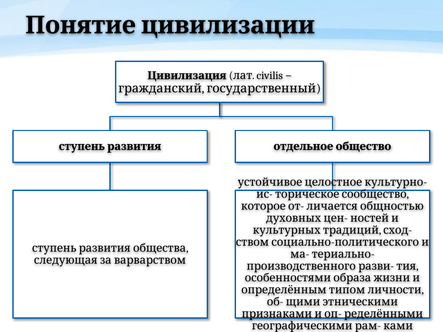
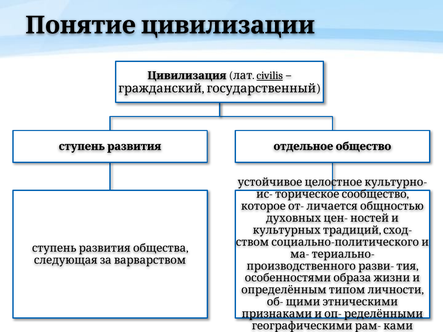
civilis underline: none -> present (270, 76)
